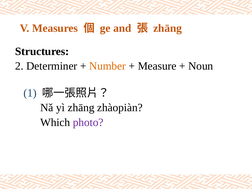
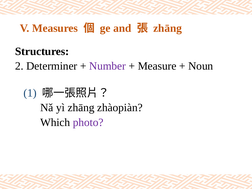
Number colour: orange -> purple (108, 66)
